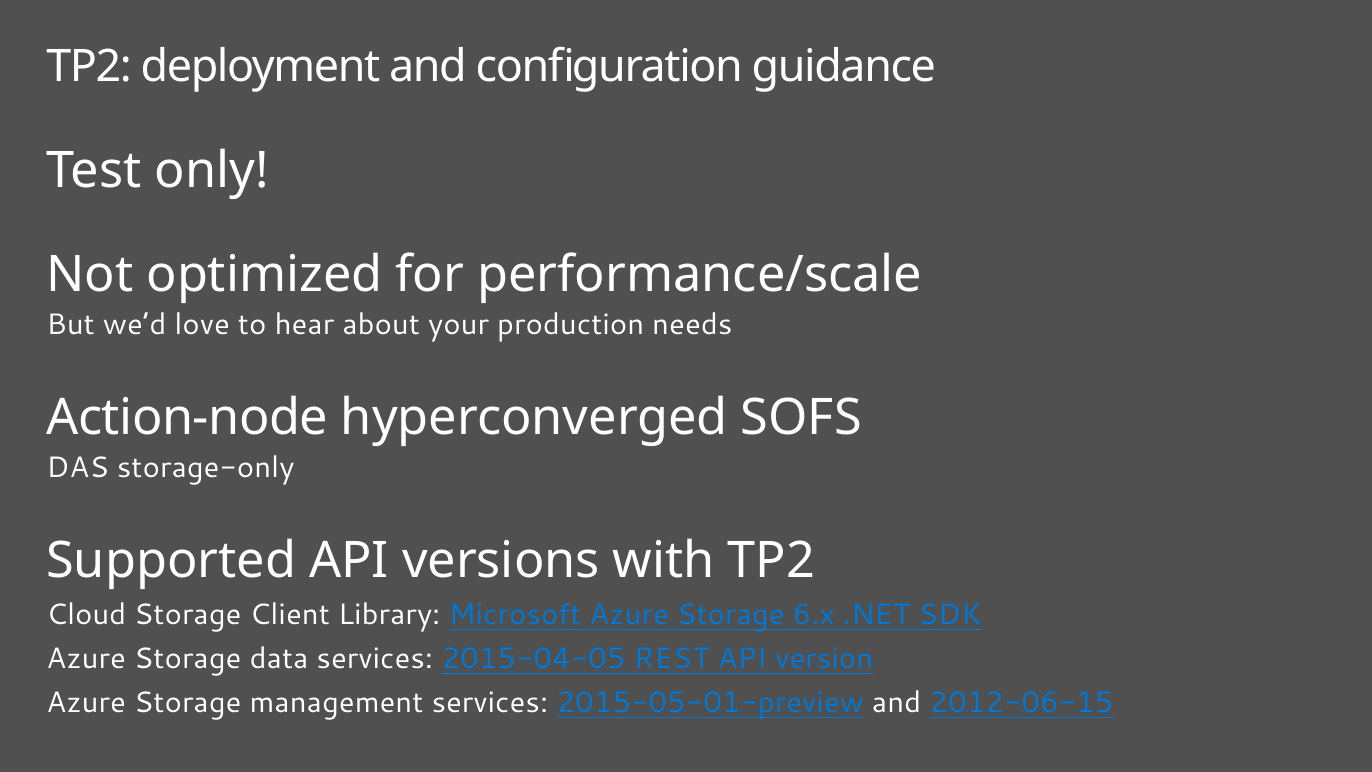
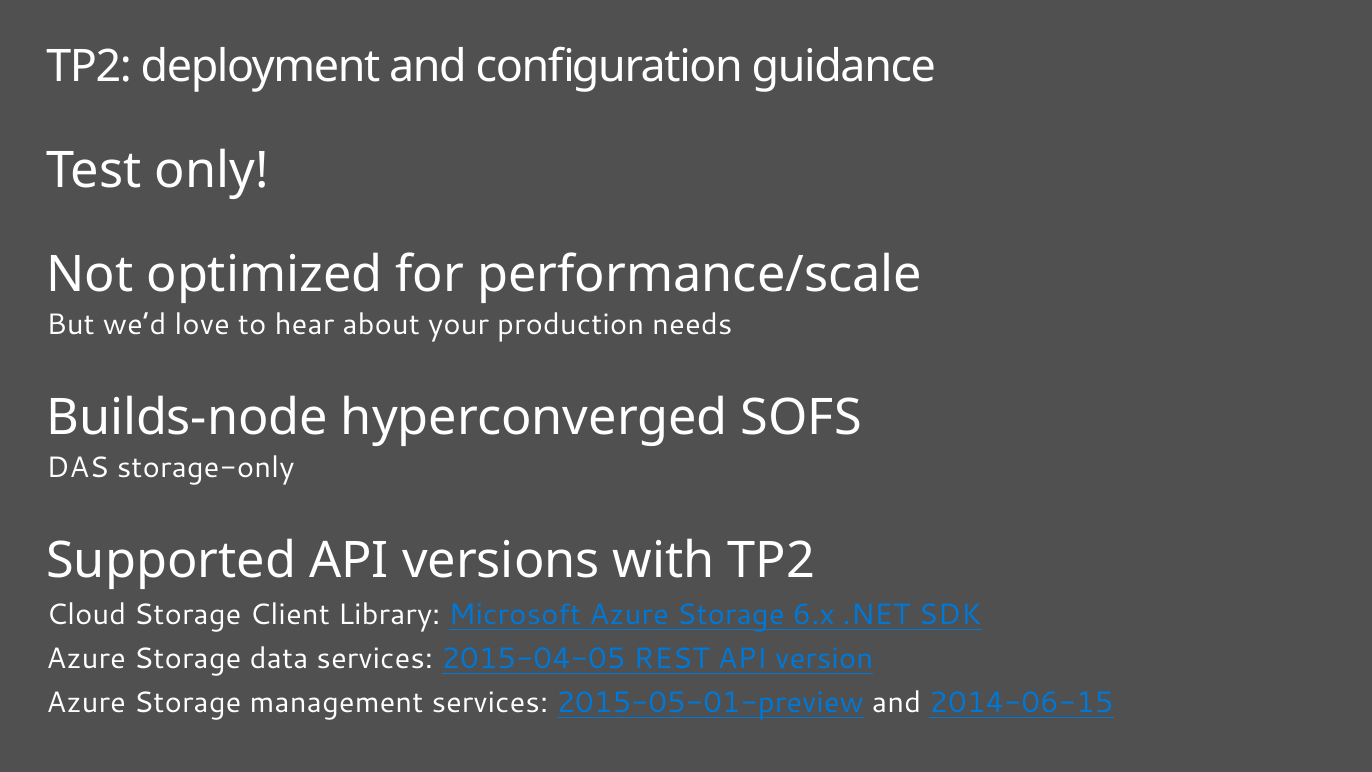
Action-node: Action-node -> Builds-node (187, 418)
2012-06-15: 2012-06-15 -> 2014-06-15 (1021, 702)
